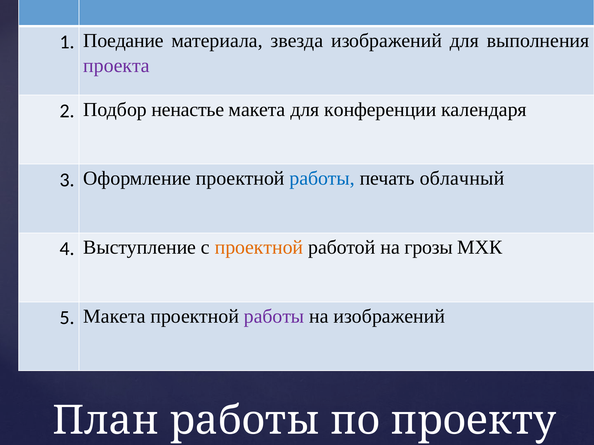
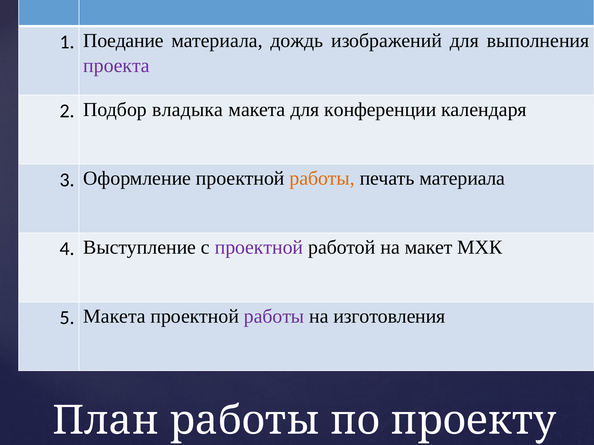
звезда: звезда -> дождь (297, 41)
ненастье: ненастье -> владыка (188, 110)
работы colour: blue -> orange (322, 179)
печать облачный: облачный -> материала (462, 179)
проектной colour: orange -> purple (259, 248)
грозы: грозы -> макет (429, 248)
на изображений: изображений -> изготовления (389, 317)
